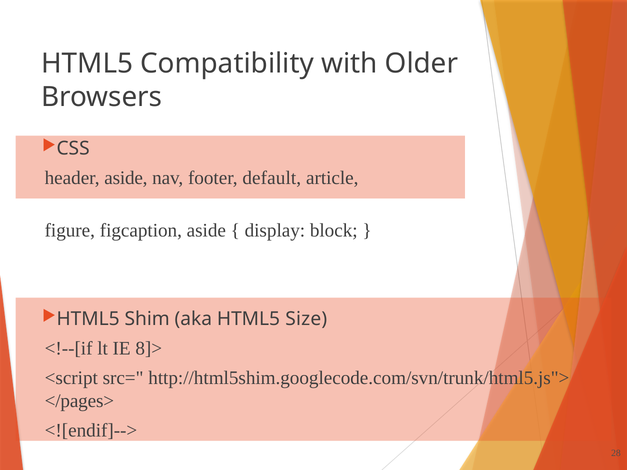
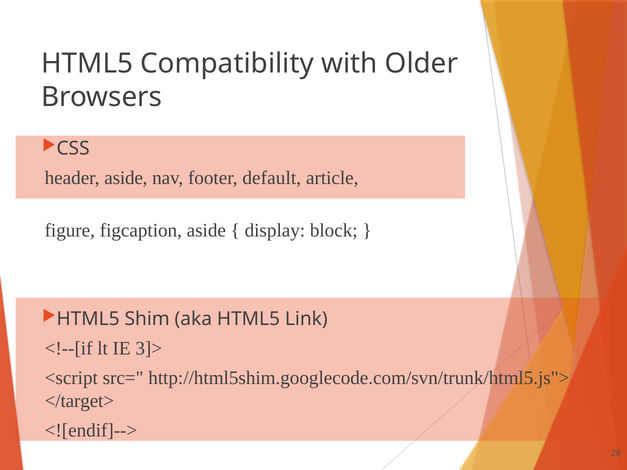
Size: Size -> Link (306, 319)
8]>: 8]> -> 3]> (149, 348)
</pages>: </pages> -> </target> (79, 401)
